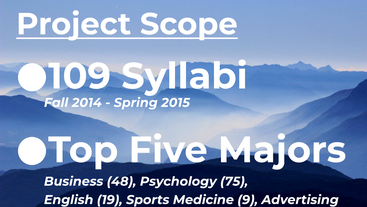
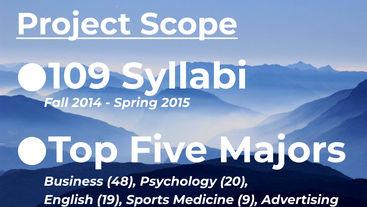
75: 75 -> 20 (234, 181)
